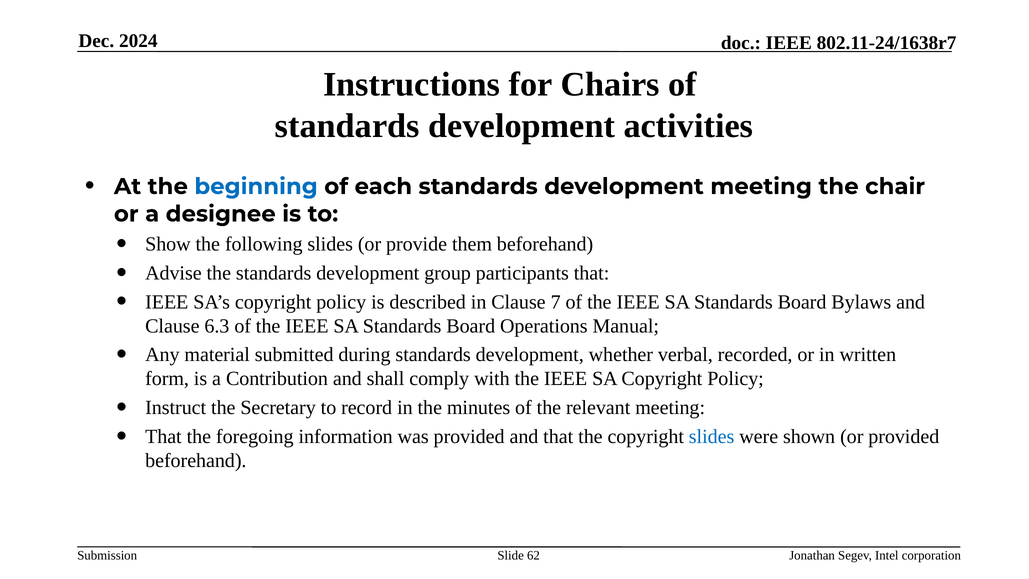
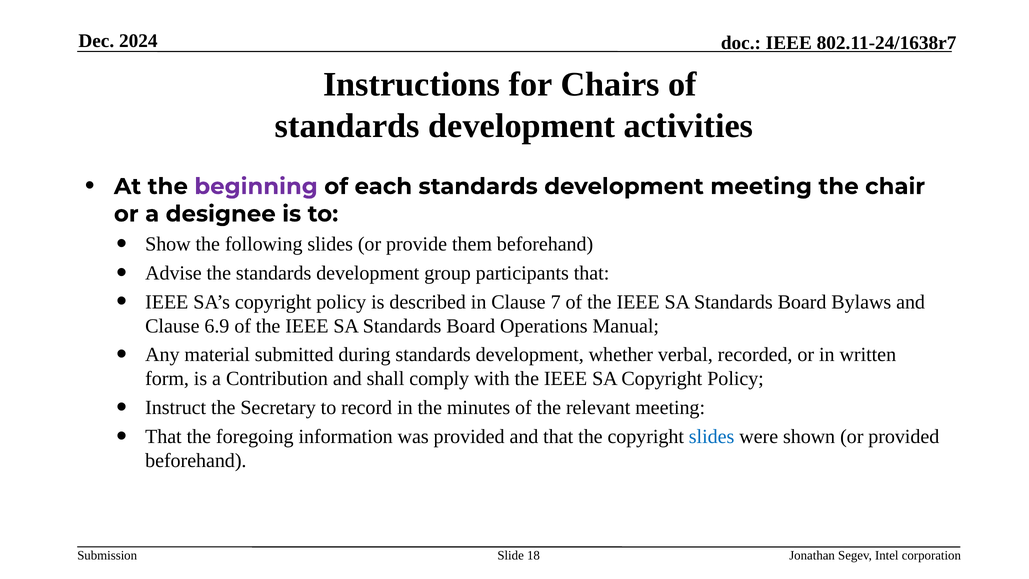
beginning colour: blue -> purple (256, 186)
6.3: 6.3 -> 6.9 (217, 326)
62: 62 -> 18 (533, 555)
